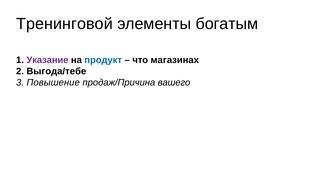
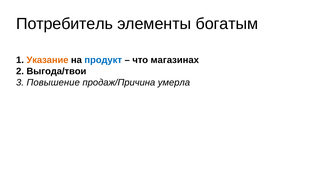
Тренинговой: Тренинговой -> Потребитель (65, 24)
Указание colour: purple -> orange (47, 60)
Выгода/тебе: Выгода/тебе -> Выгода/твои (56, 71)
вашего: вашего -> умерла (174, 82)
